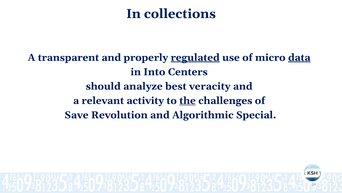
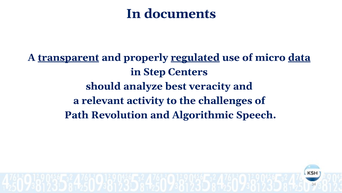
collections: collections -> documents (180, 14)
transparent underline: none -> present (68, 57)
Into: Into -> Step (154, 72)
the underline: present -> none (188, 100)
Save: Save -> Path (76, 115)
Special: Special -> Speech (256, 115)
